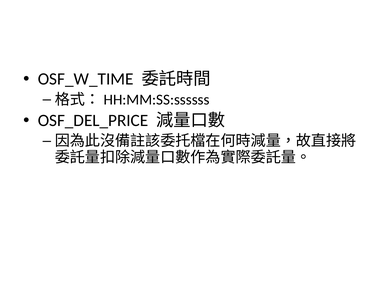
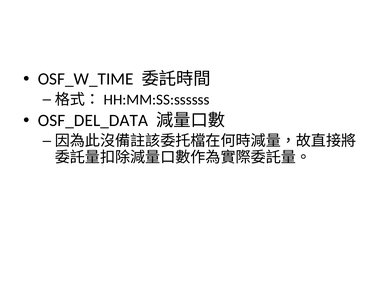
OSF_DEL_PRICE: OSF_DEL_PRICE -> OSF_DEL_DATA (93, 120)
